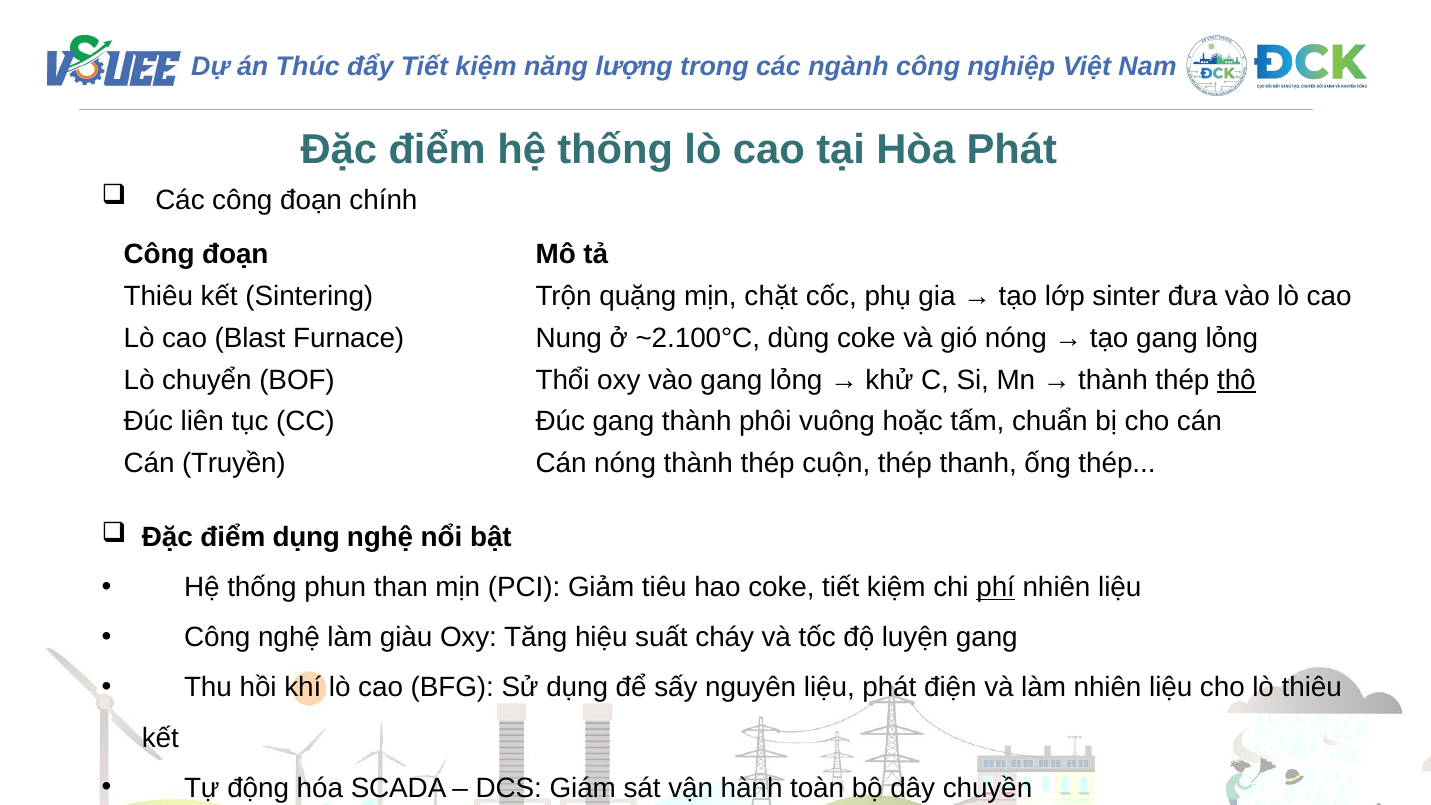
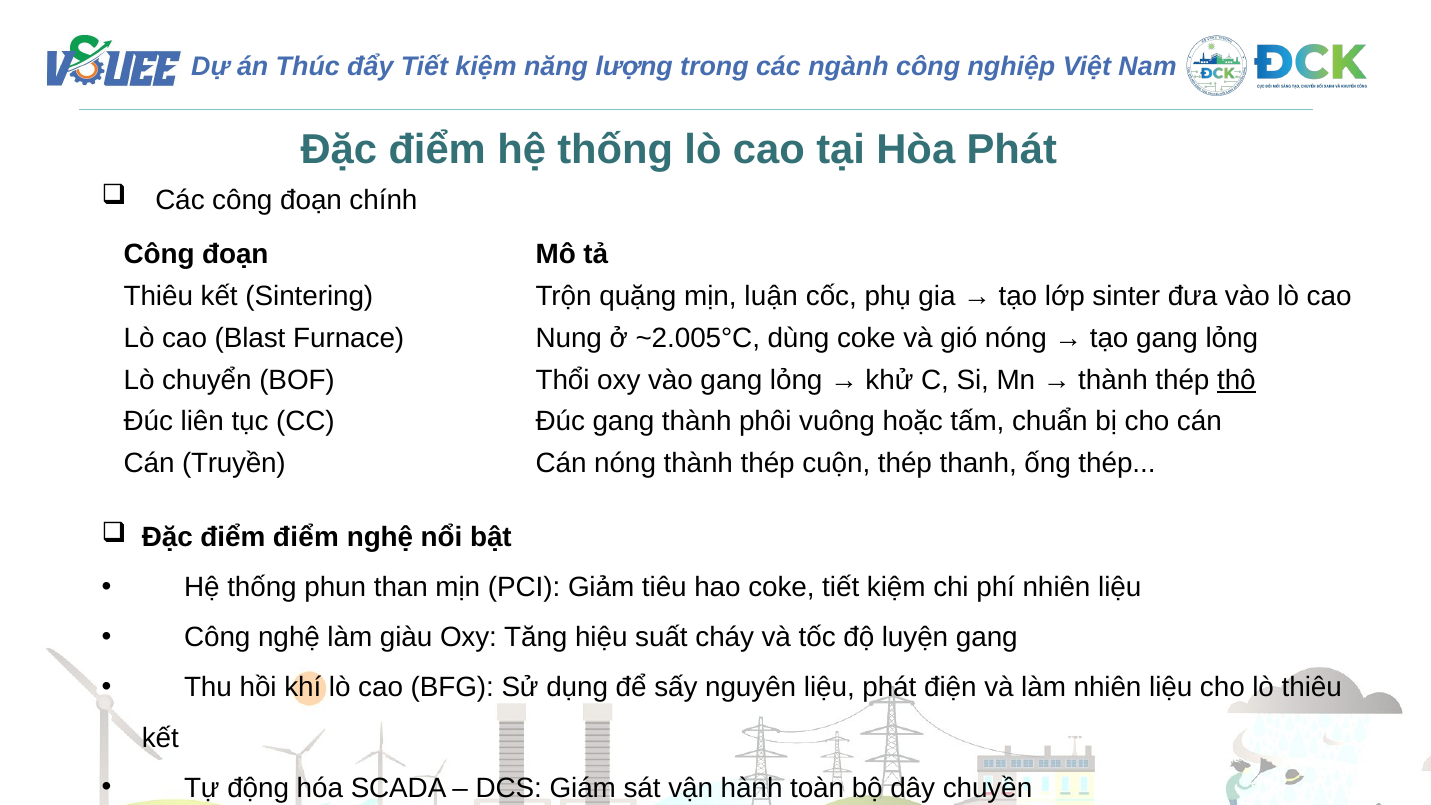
chặt: chặt -> luận (771, 296)
~2.100°C: ~2.100°C -> ~2.005°C (698, 338)
điểm dụng: dụng -> điểm (306, 538)
phí underline: present -> none (996, 588)
